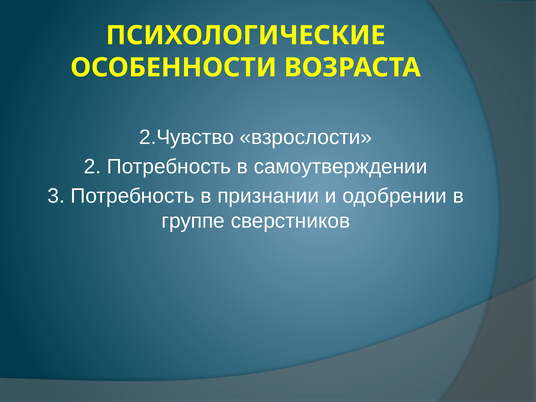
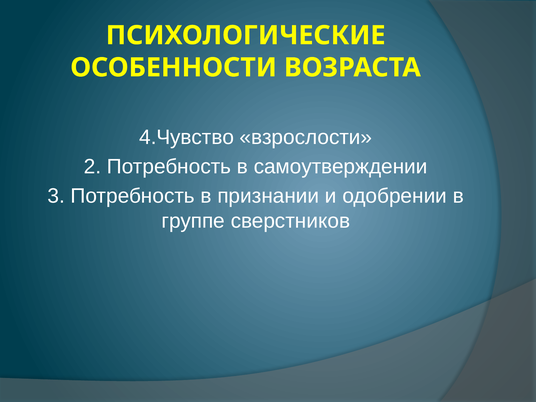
2.Чувство: 2.Чувство -> 4.Чувство (187, 137)
